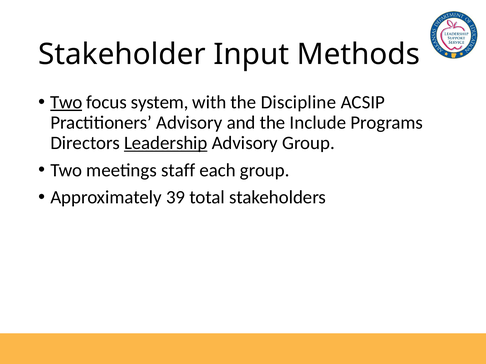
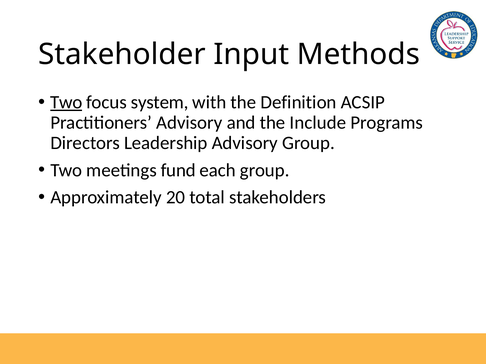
Discipline: Discipline -> Definition (299, 102)
Leadership underline: present -> none (166, 143)
staff: staff -> fund (178, 170)
39: 39 -> 20 (176, 198)
